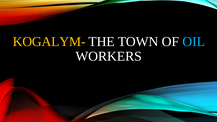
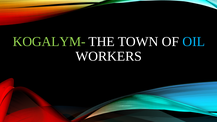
KOGALYM- colour: yellow -> light green (49, 42)
